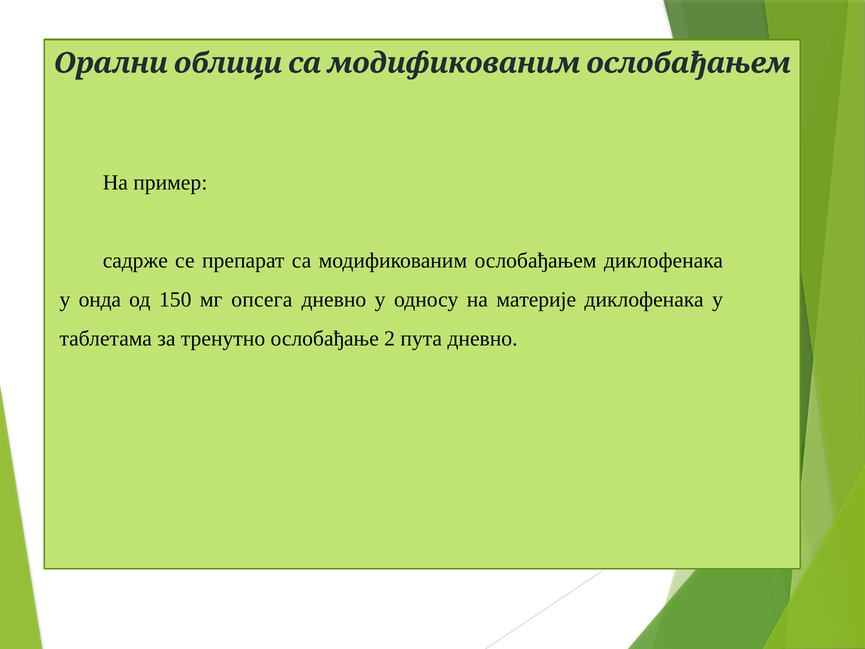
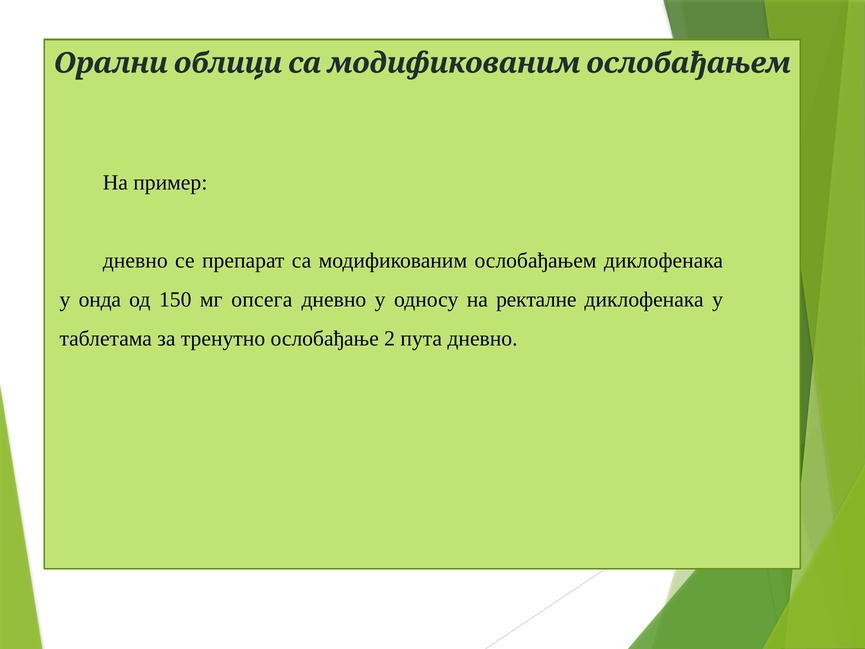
садрже: садрже -> дневно (135, 260)
материје: материје -> ректалне (536, 299)
